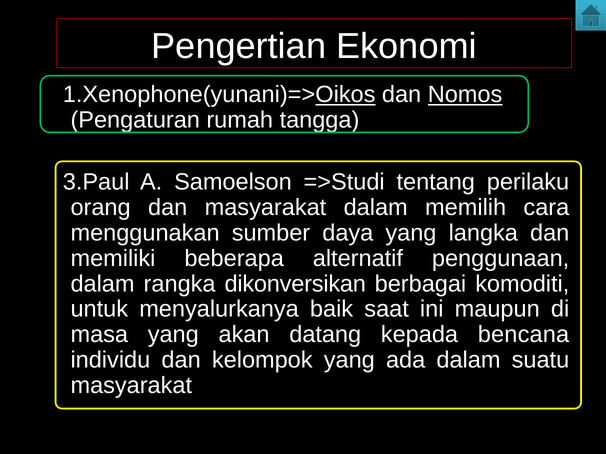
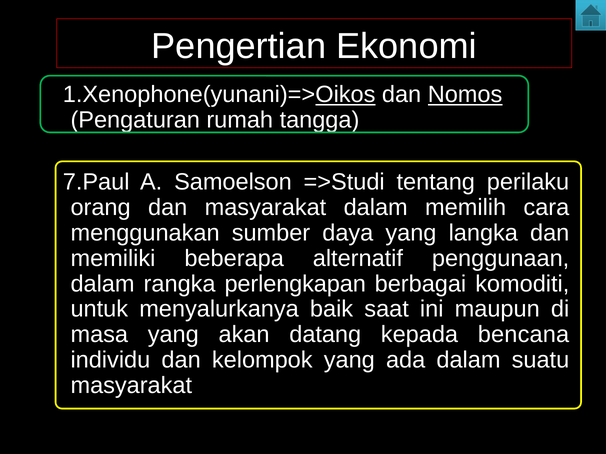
3.Paul: 3.Paul -> 7.Paul (96, 182)
dikonversikan: dikonversikan -> perlengkapan (295, 284)
